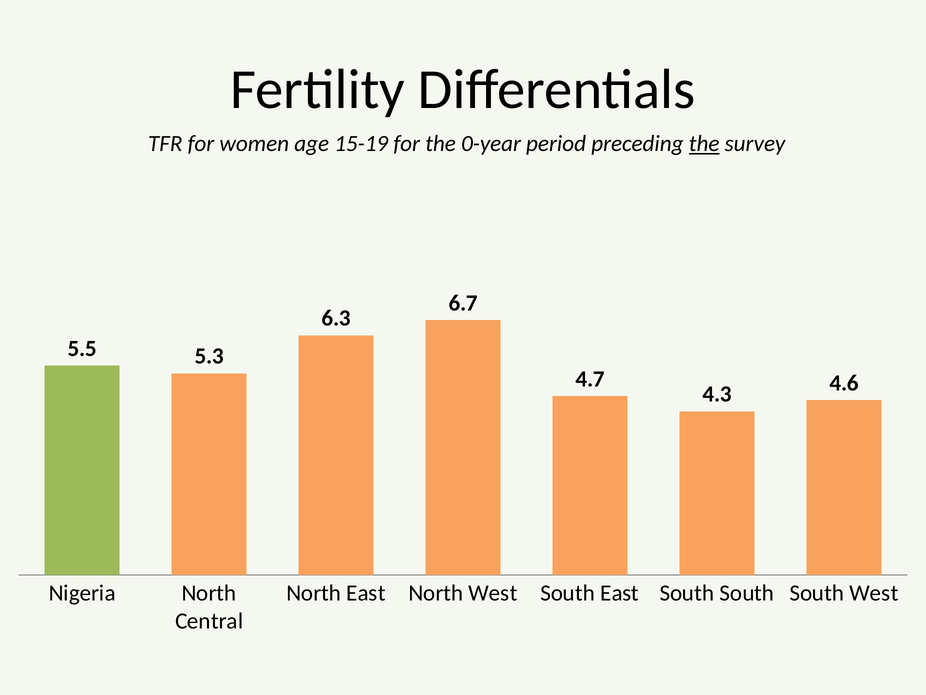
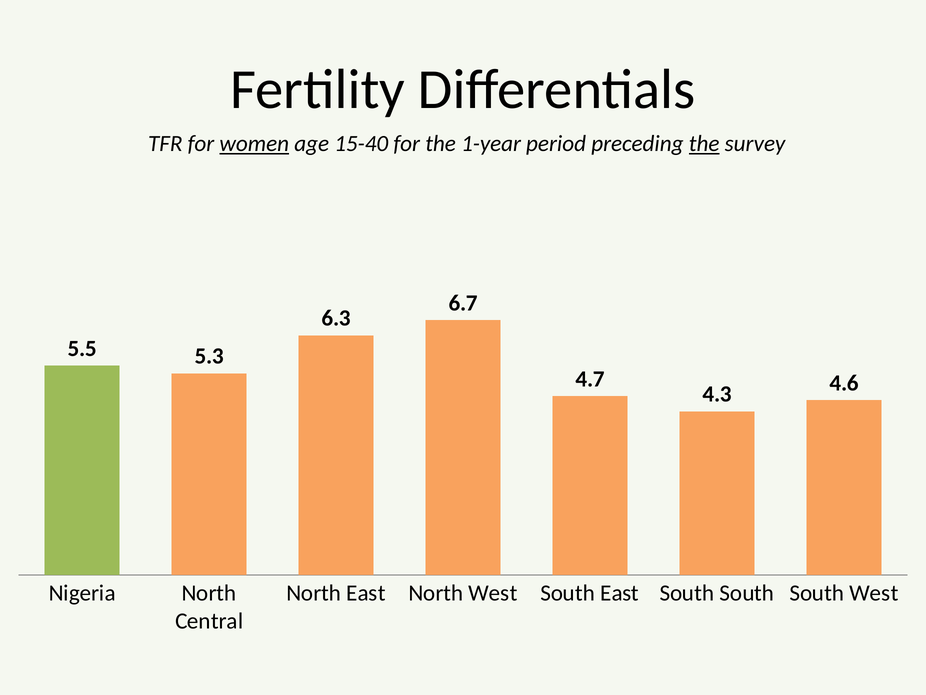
women underline: none -> present (254, 144)
15-19: 15-19 -> 15-40 (361, 144)
0-year: 0-year -> 1-year (491, 144)
